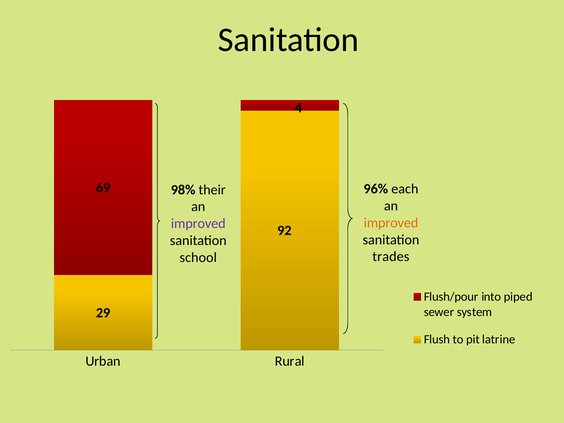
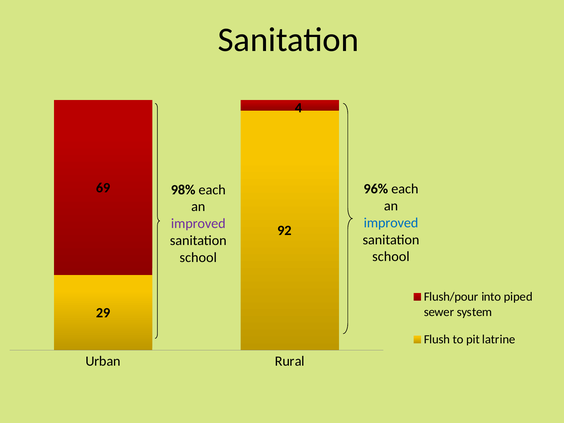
98% their: their -> each (212, 190)
improved colour: orange -> blue (391, 223)
trades: trades -> school (391, 257)
